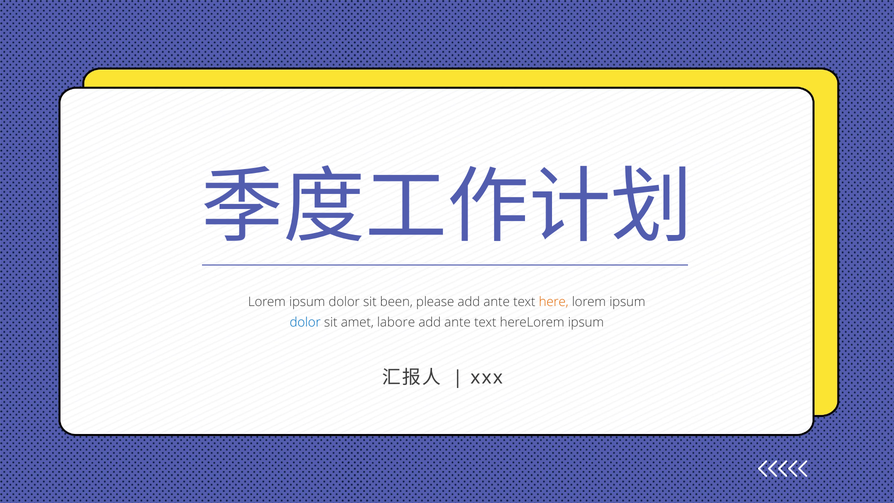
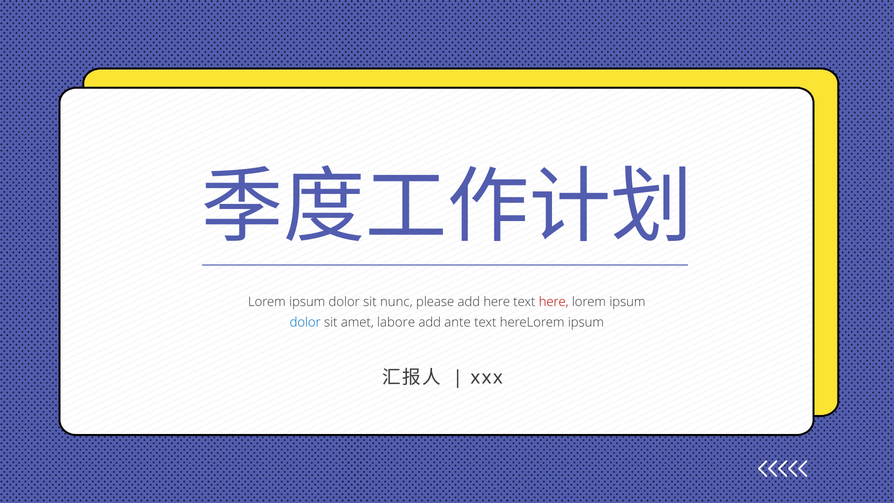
been: been -> nunc (396, 302)
please add ante: ante -> here (497, 302)
here colour: orange -> red (554, 302)
